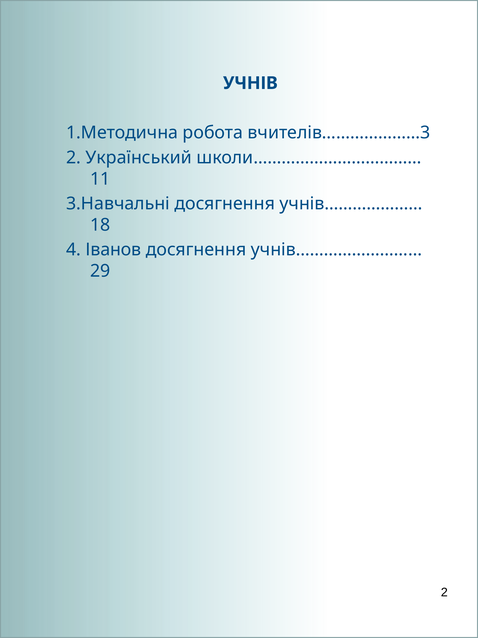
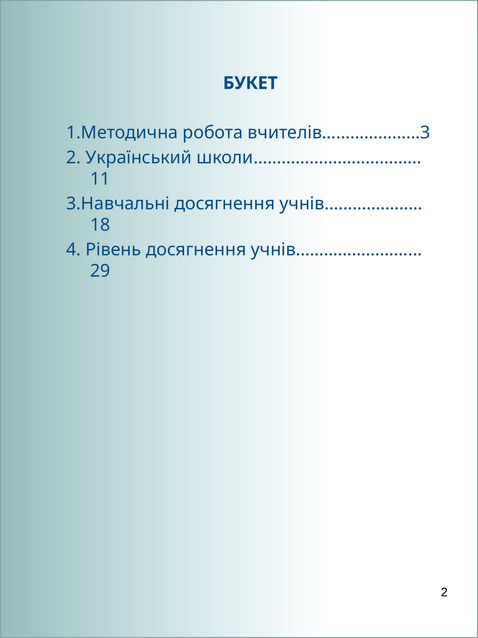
УЧНІВ: УЧНІВ -> БУКЕТ (250, 83)
Іванов: Іванов -> Рівень (113, 249)
